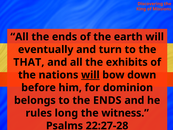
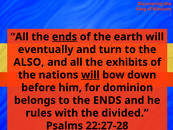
ends underline: none -> present (65, 37)
THAT: THAT -> ALSO (29, 62)
long: long -> with (66, 113)
witness: witness -> divided (125, 113)
